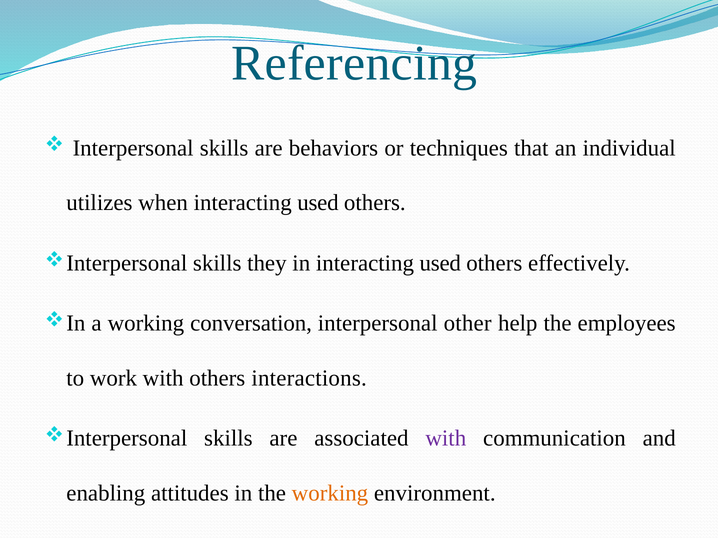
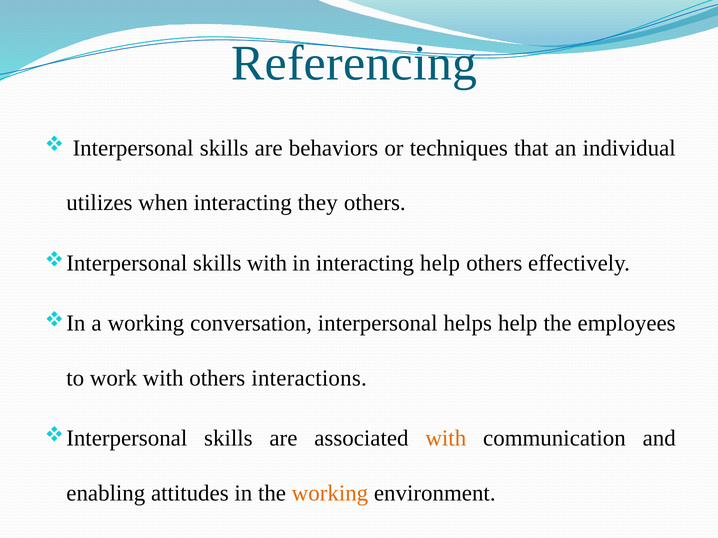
when interacting used: used -> they (318, 203)
skills they: they -> with (267, 263)
in interacting used: used -> help (440, 263)
other: other -> helps (468, 323)
with colour: purple -> orange (446, 439)
